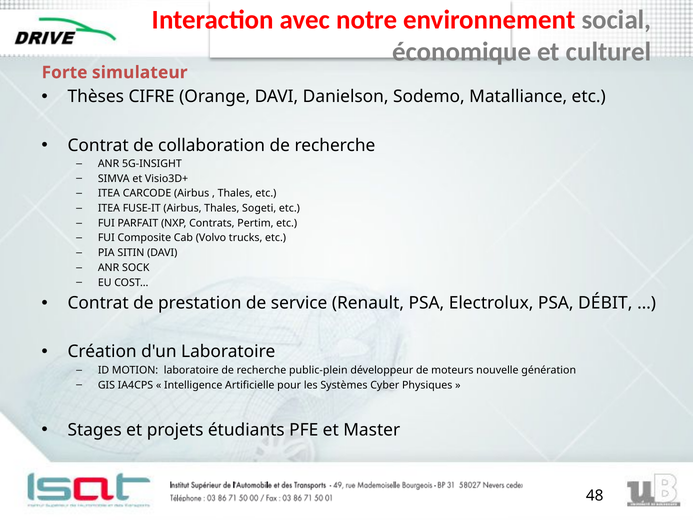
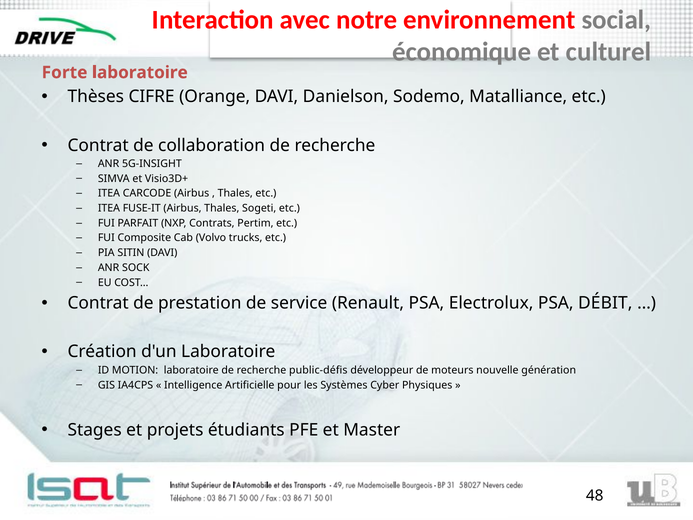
Forte simulateur: simulateur -> laboratoire (140, 72)
public-plein: public-plein -> public-défis (318, 370)
